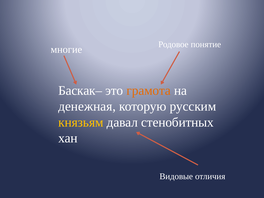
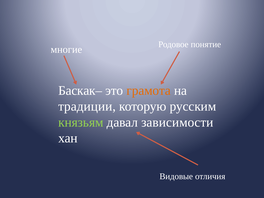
денежная: денежная -> традиции (87, 106)
князьям colour: yellow -> light green (81, 122)
стенобитных: стенобитных -> зависимости (177, 122)
